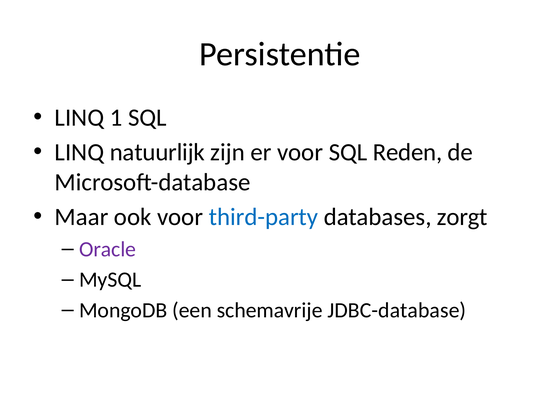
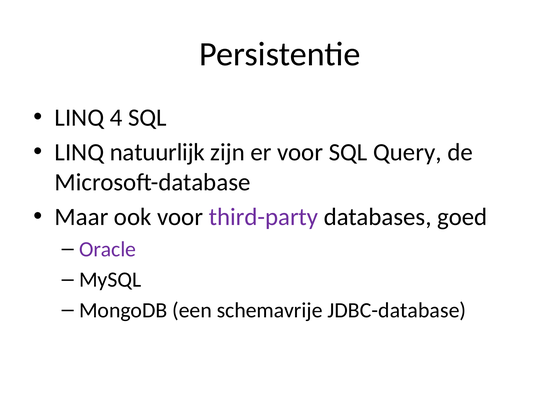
1: 1 -> 4 (116, 117)
Reden: Reden -> Query (407, 152)
third-party colour: blue -> purple (263, 217)
zorgt: zorgt -> goed (462, 217)
